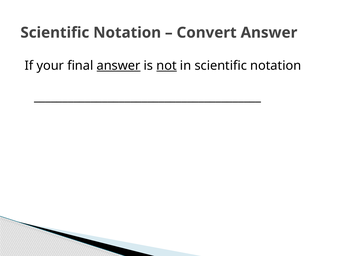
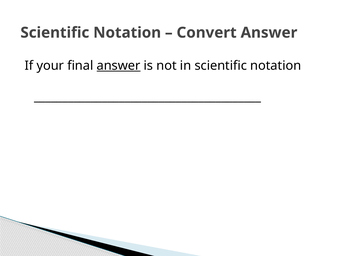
not underline: present -> none (167, 65)
